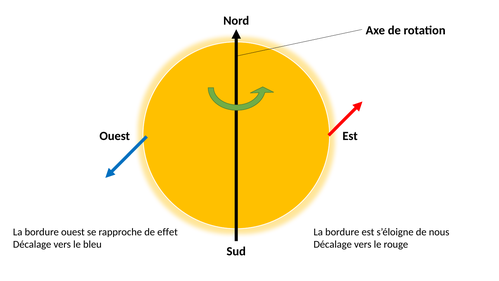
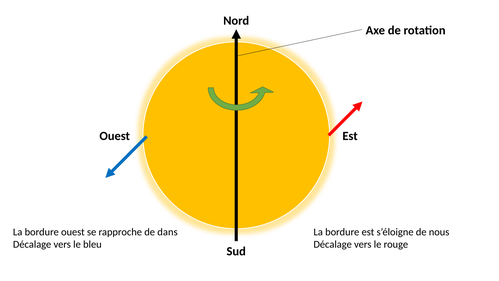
effet: effet -> dans (168, 232)
